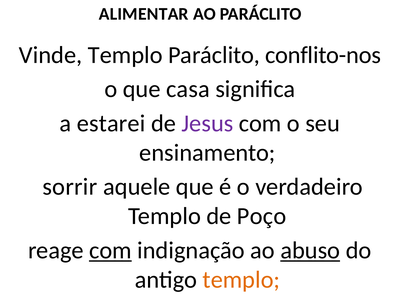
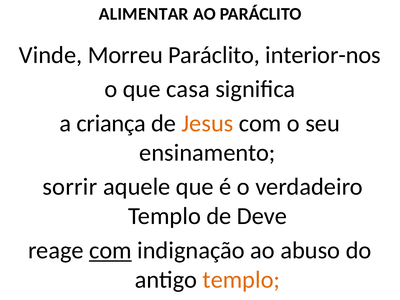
Vinde Templo: Templo -> Morreu (125, 55)
conflito-nos: conflito-nos -> interior-nos (323, 55)
estarei: estarei -> criança (111, 123)
Jesus colour: purple -> orange (207, 123)
Poço: Poço -> Deve (262, 216)
abuso underline: present -> none (310, 250)
